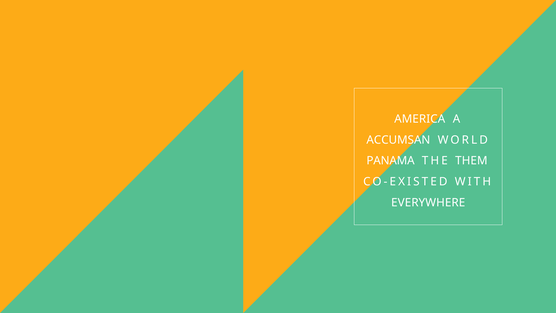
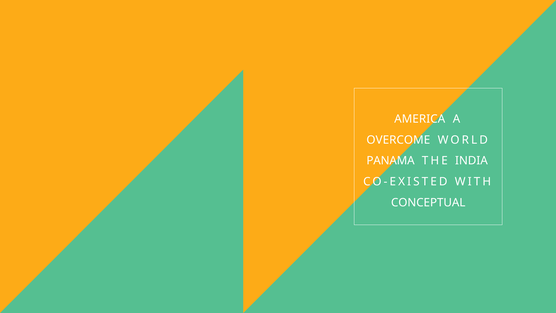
ACCUMSAN: ACCUMSAN -> OVERCOME (398, 140)
THEM: THEM -> INDIA (471, 161)
EVERYWHERE: EVERYWHERE -> CONCEPTUAL (428, 202)
